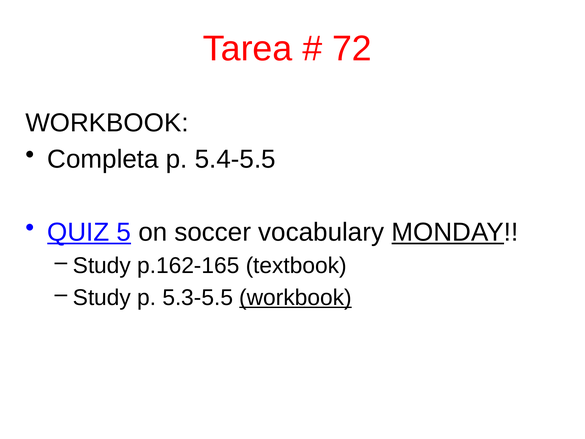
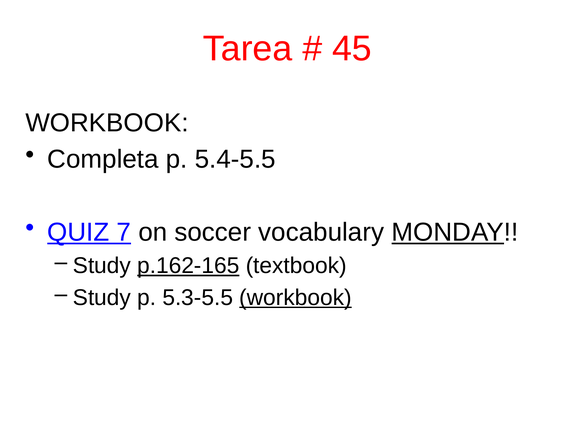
72: 72 -> 45 (352, 49)
5: 5 -> 7 (124, 232)
p.162-165 underline: none -> present (188, 266)
